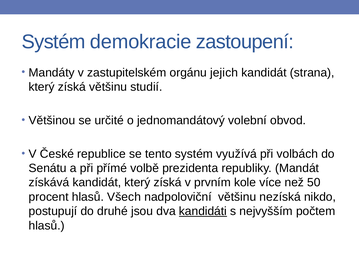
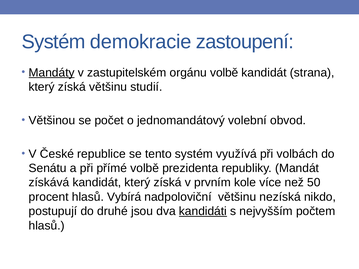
Mandáty underline: none -> present (52, 73)
orgánu jejich: jejich -> volbě (224, 73)
určité: určité -> počet (109, 120)
Všech: Všech -> Vybírá (124, 197)
